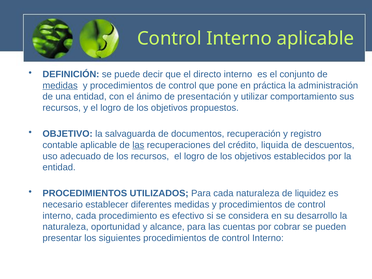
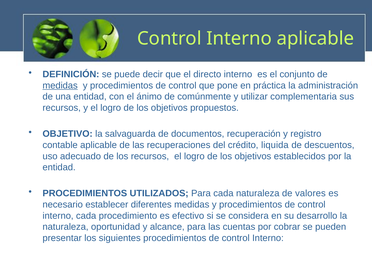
presentación: presentación -> comúnmente (204, 97)
comportamiento: comportamiento -> complementaria (304, 97)
las underline: present -> none (138, 145)
liquidez: liquidez -> valores (310, 193)
